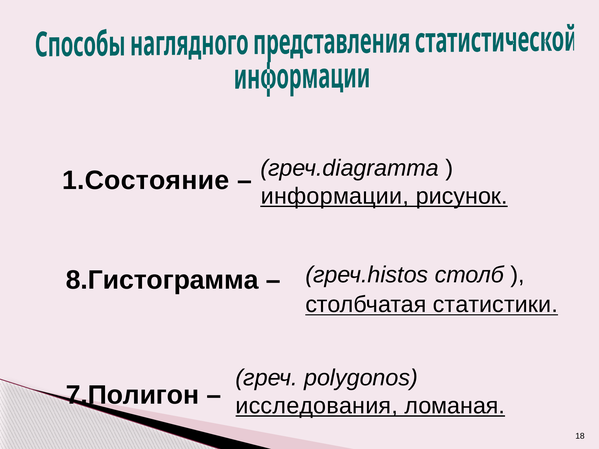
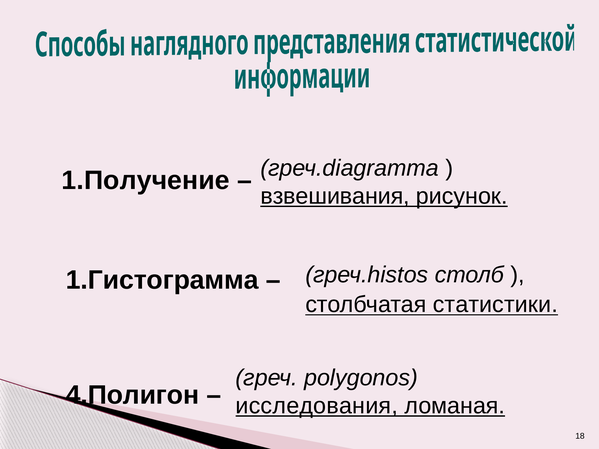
1.Состояние: 1.Состояние -> 1.Получение (146, 181)
информации: информации -> взвешивания (335, 196)
8.Гистограмма: 8.Гистограмма -> 1.Гистограмма (162, 280)
7.Полигон: 7.Полигон -> 4.Полигон (132, 395)
